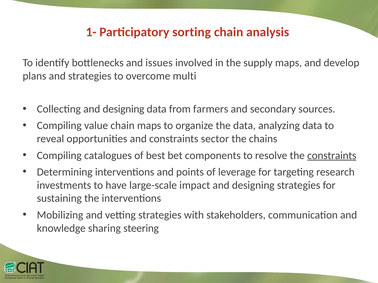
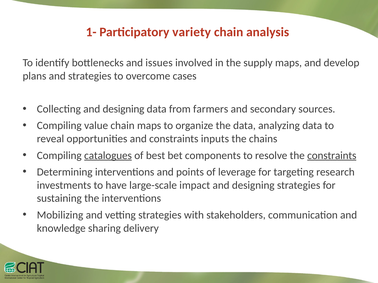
sorting: sorting -> variety (192, 32)
multi: multi -> cases (185, 76)
sector: sector -> inputs (215, 139)
catalogues underline: none -> present (108, 156)
steering: steering -> delivery (141, 229)
